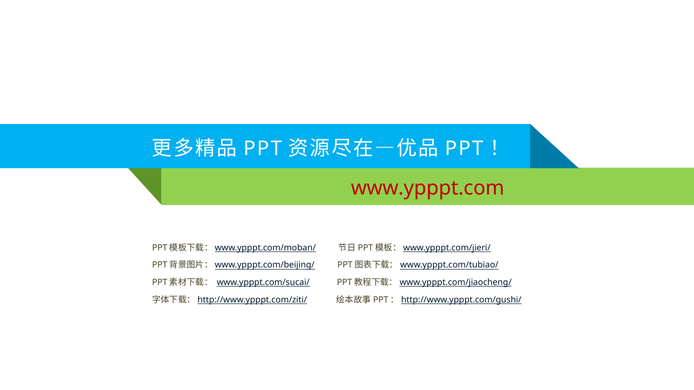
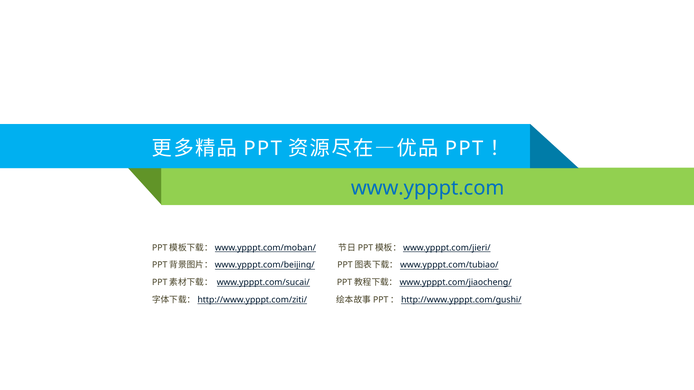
www.ypppt.com colour: red -> blue (428, 188)
